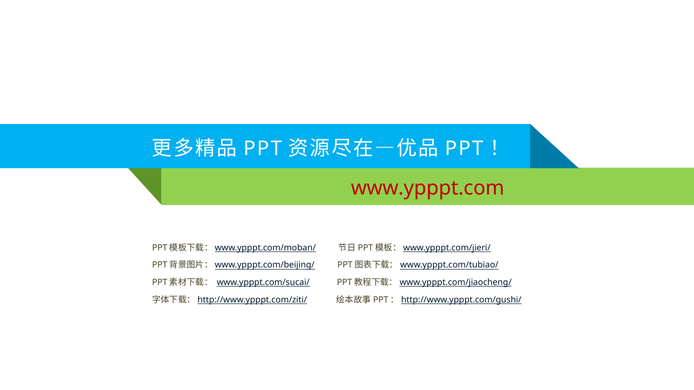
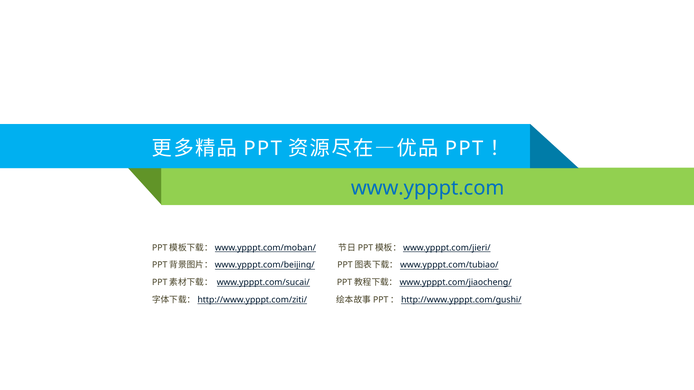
www.ypppt.com colour: red -> blue (428, 188)
